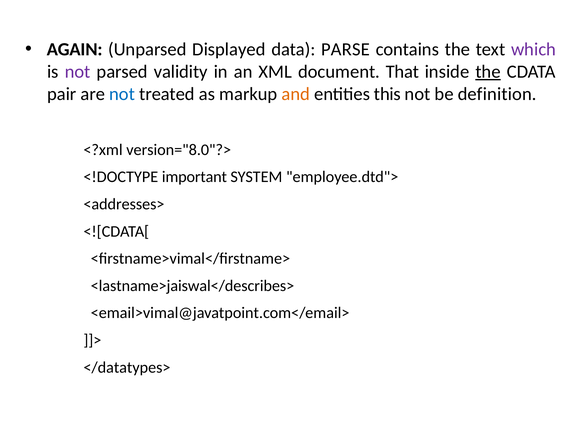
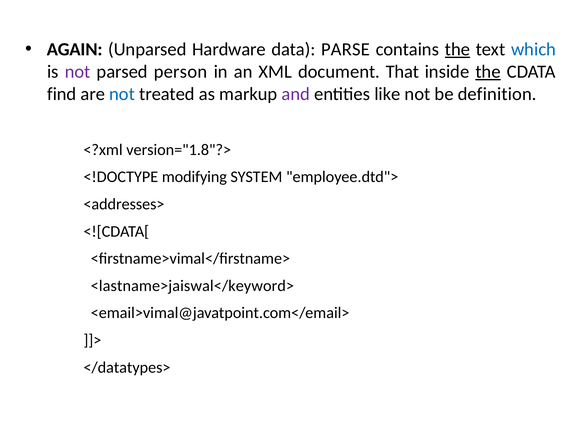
Displayed: Displayed -> Hardware (229, 49)
the underline: none -> present (457, 49)
which colour: purple -> blue (533, 49)
validity: validity -> person (181, 72)
pair: pair -> find (62, 94)
and colour: orange -> purple (296, 94)
this: this -> like (387, 94)
version="8.0"?>: version="8.0"?> -> version="1.8"?> (179, 150)
important: important -> modifying (194, 177)
<lastname>jaiswal</describes>: <lastname>jaiswal</describes> -> <lastname>jaiswal</keyword> (192, 285)
